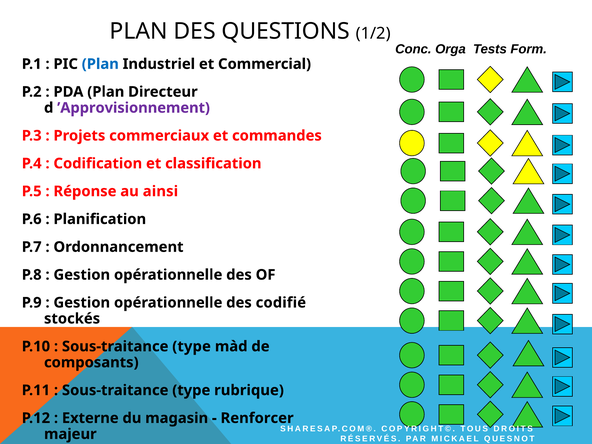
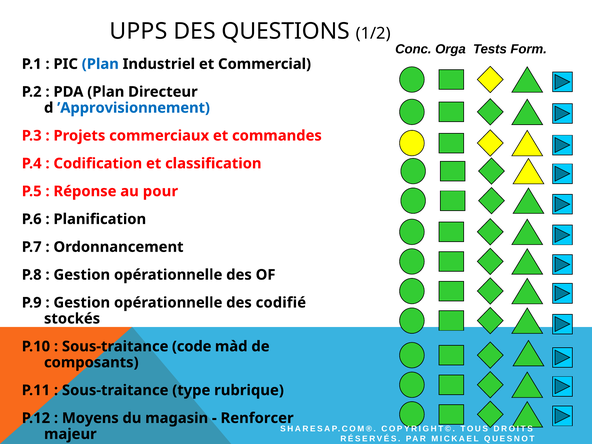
PLAN: PLAN -> UPPS (138, 31)
’Approvisionnement colour: purple -> blue (134, 108)
ainsi: ainsi -> pour (160, 191)
type: type -> code (192, 346)
Externe: Externe -> Moyens (90, 418)
